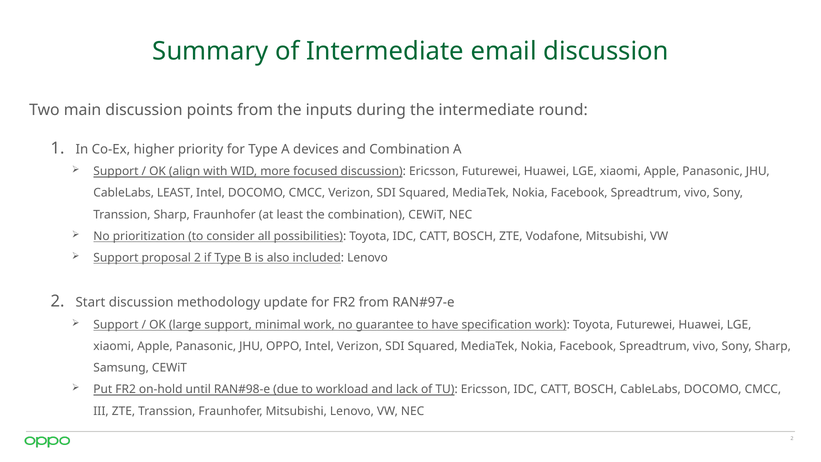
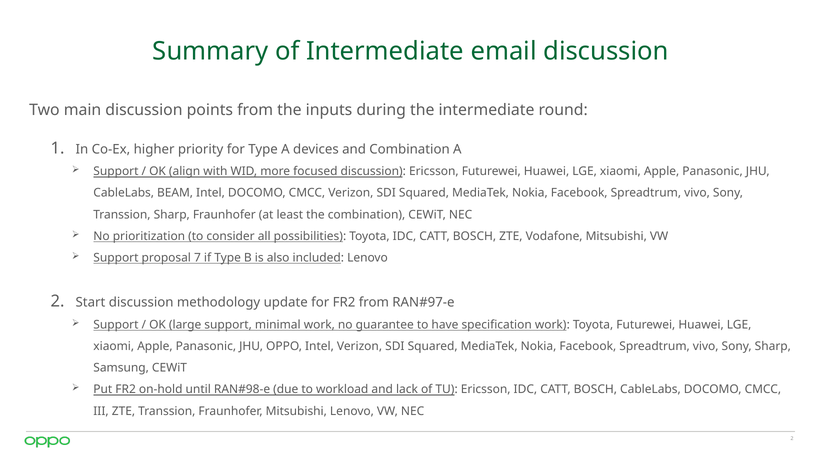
CableLabs LEAST: LEAST -> BEAM (175, 193)
proposal 2: 2 -> 7 (197, 258)
